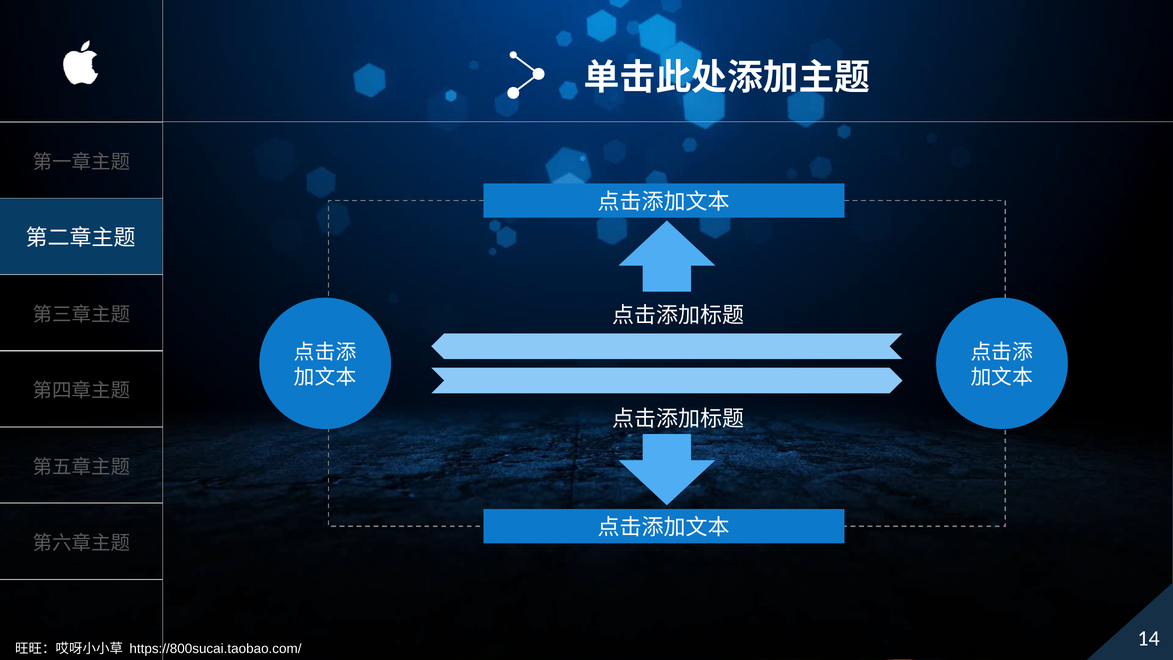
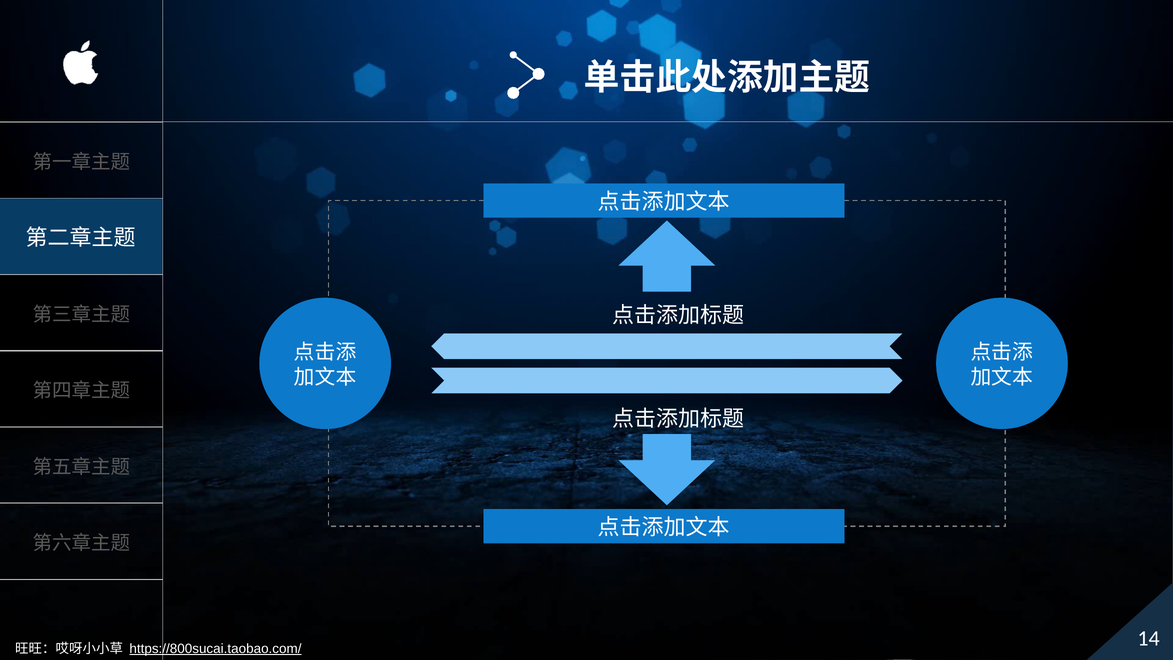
https://800sucai.taobao.com/ underline: none -> present (215, 649)
